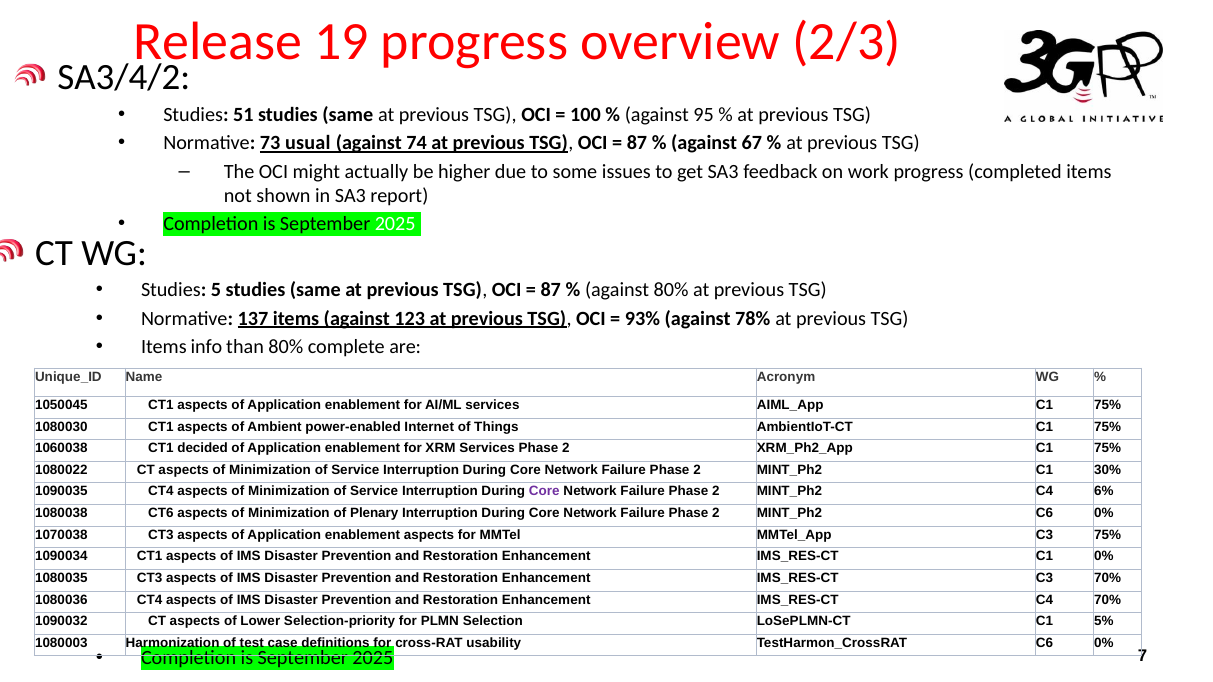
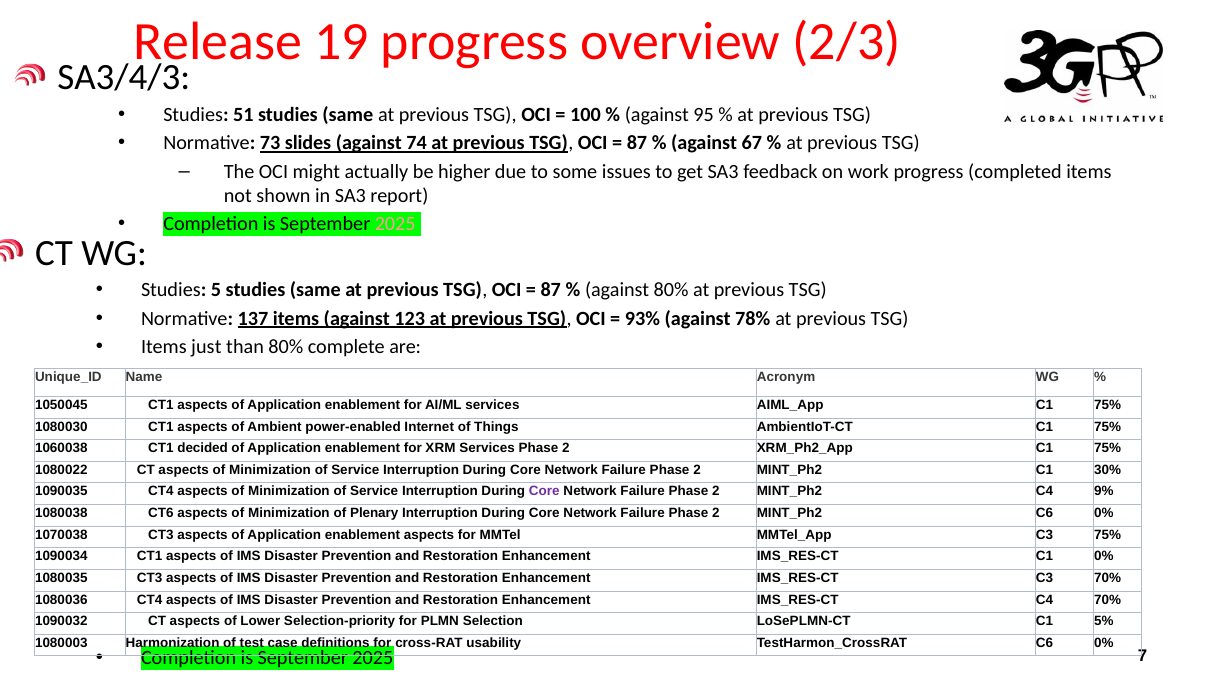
SA3/4/2: SA3/4/2 -> SA3/4/3 (124, 78)
usual: usual -> slides (308, 143)
2025 colour: white -> pink (395, 224)
info: info -> just (206, 347)
6%: 6% -> 9% (1104, 492)
